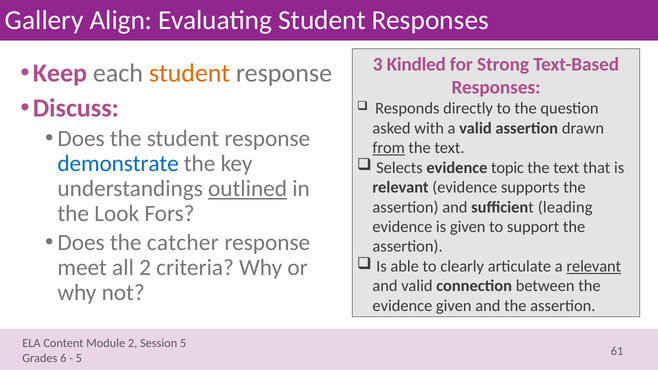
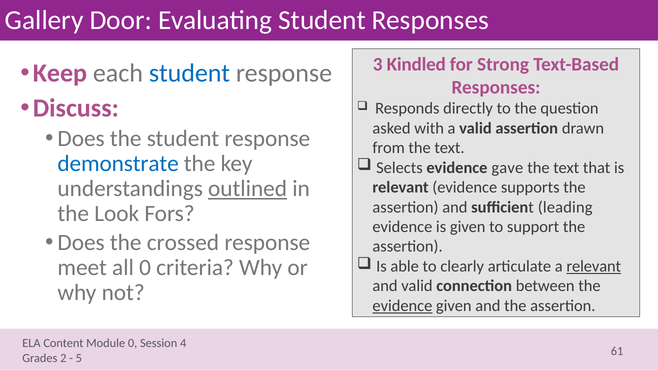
Align: Align -> Door (121, 20)
student colour: orange -> blue (189, 73)
from underline: present -> none (389, 148)
topic: topic -> gave (507, 168)
catcher: catcher -> crossed (183, 242)
all 2: 2 -> 0 (145, 268)
evidence underline: none -> present (402, 306)
2: 2 -> 0 (133, 343)
5: 5 -> 4 (183, 343)
6: 6 -> 2 (63, 358)
